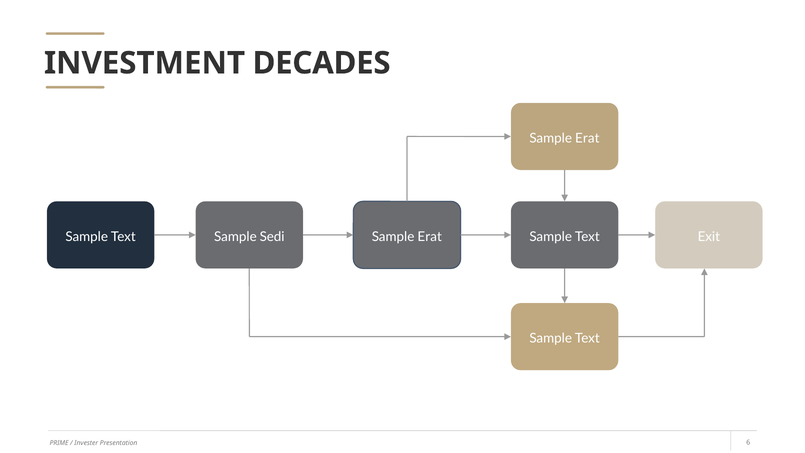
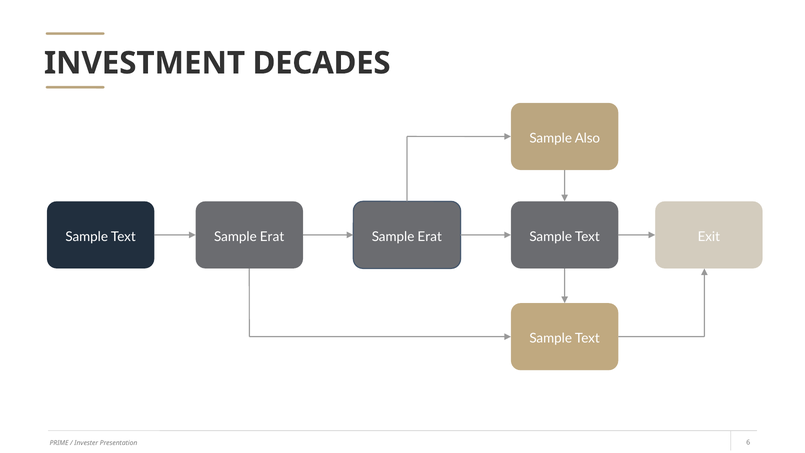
Erat: Erat -> Also (587, 138)
Text Sample Sedi: Sedi -> Erat (272, 237)
